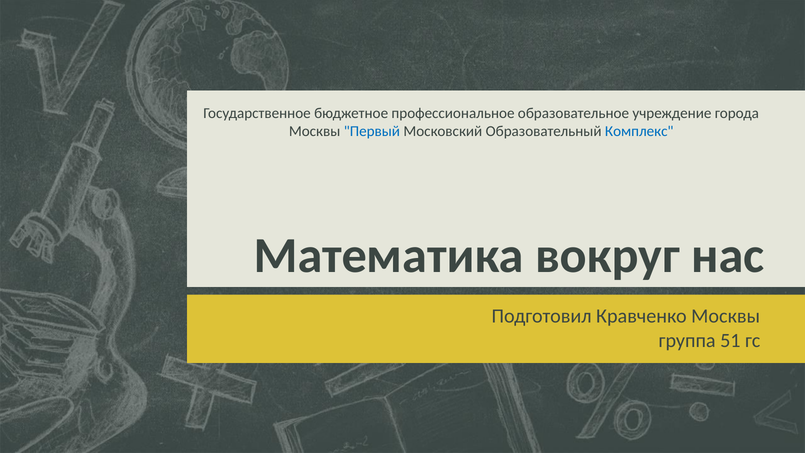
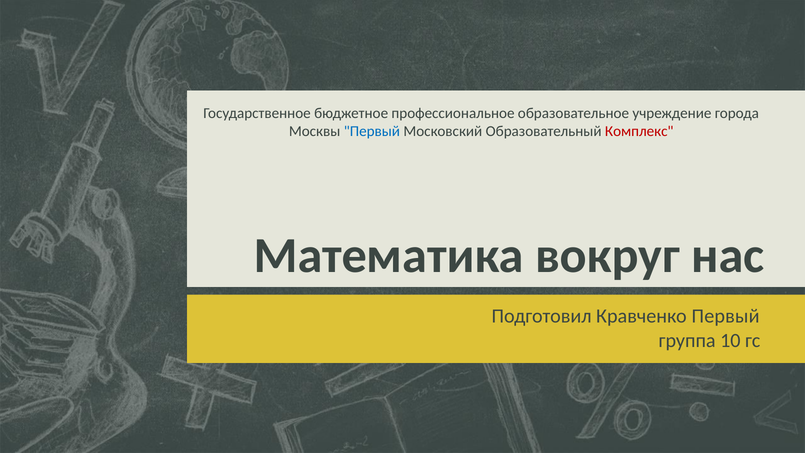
Комплекс colour: blue -> red (639, 131)
Кравченко Москвы: Москвы -> Первый (726, 316)
51: 51 -> 10 (730, 340)
